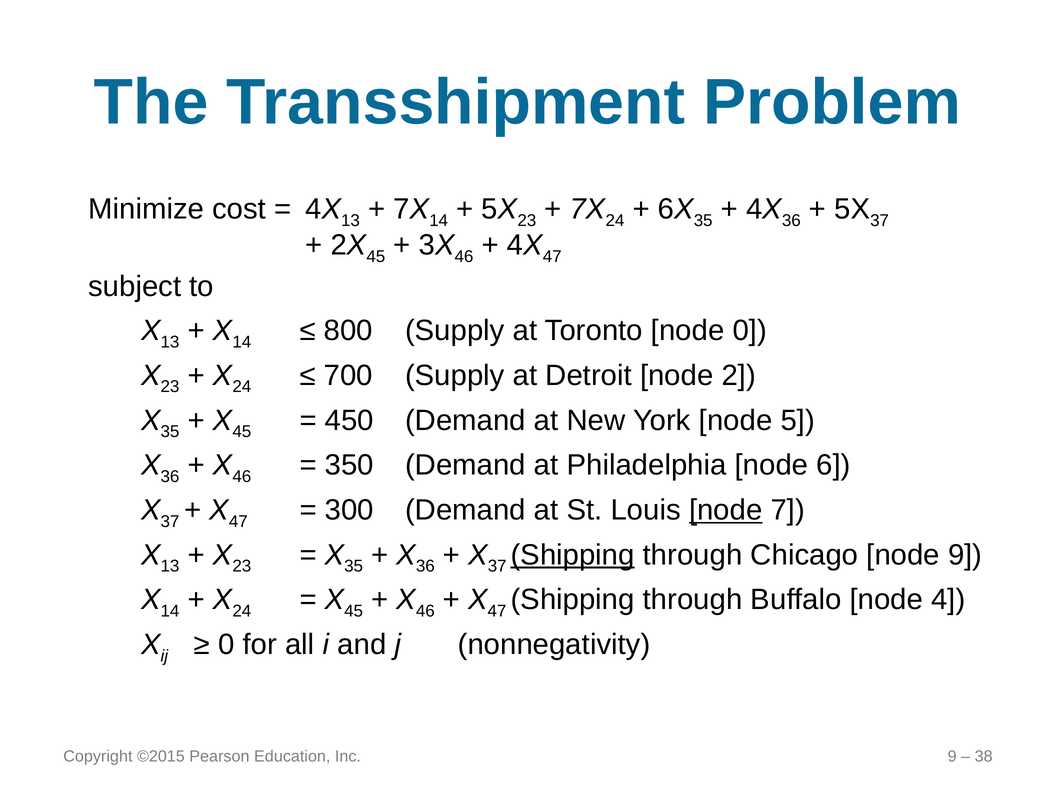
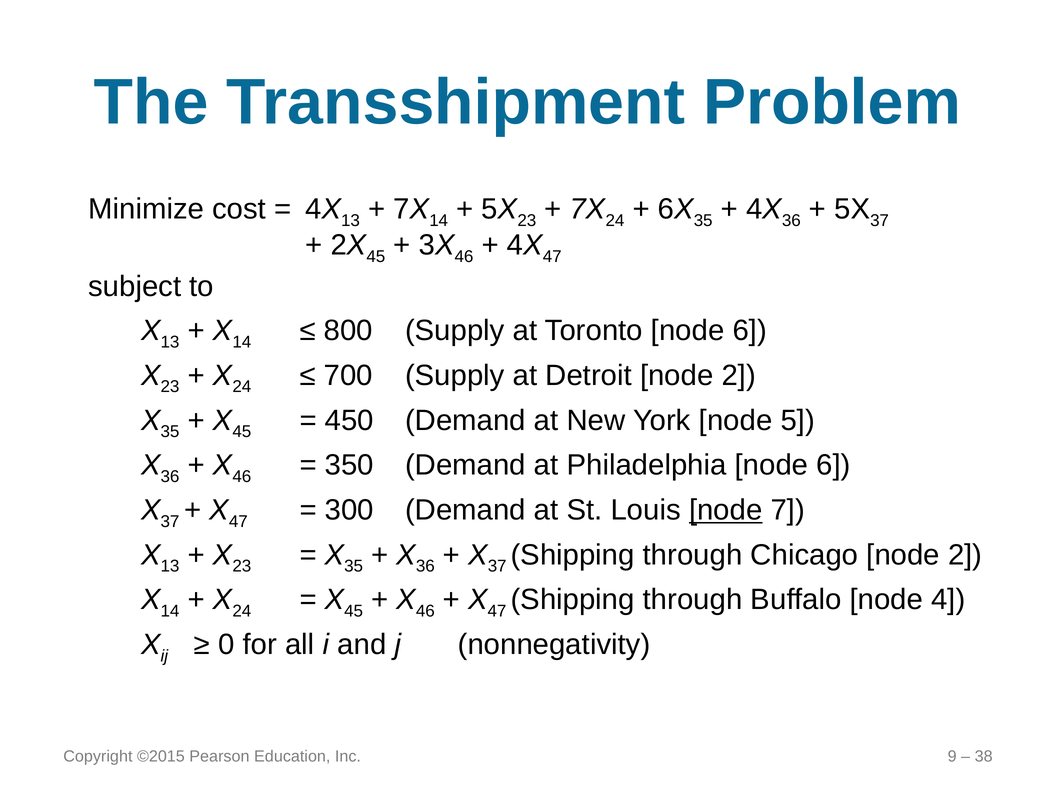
Toronto node 0: 0 -> 6 (750, 331)
Shipping underline: present -> none (573, 555)
Chicago node 9: 9 -> 2 (965, 555)
